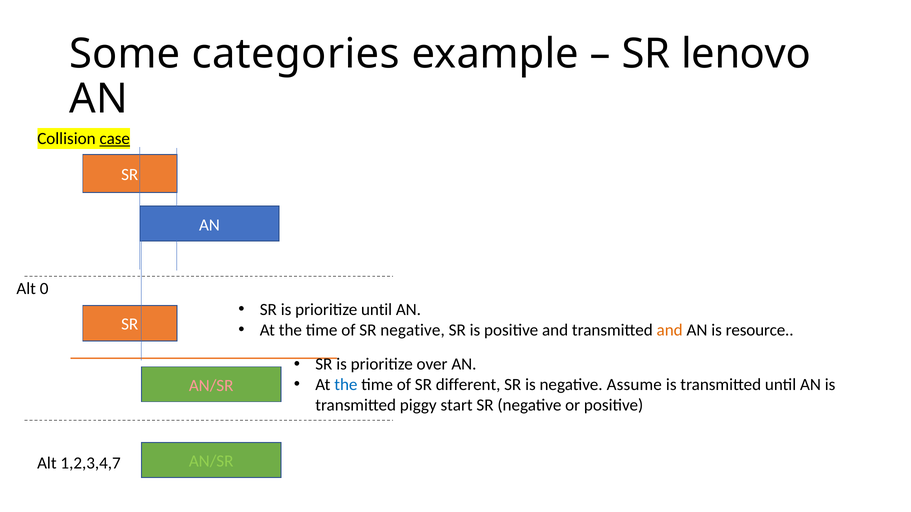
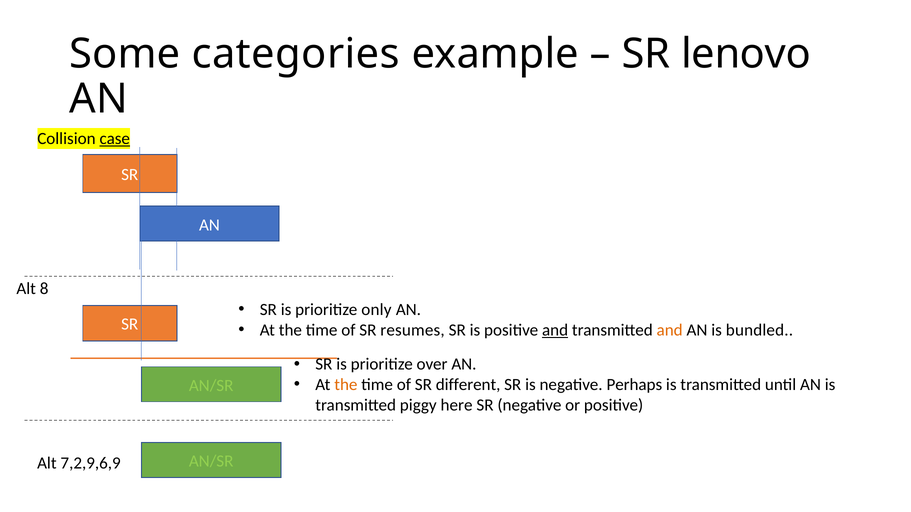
0: 0 -> 8 (44, 289)
prioritize until: until -> only (376, 310)
of SR negative: negative -> resumes (412, 331)
and underline: none -> present (555, 331)
resource: resource -> bundled (759, 331)
the colour: blue -> orange (346, 385)
Assume: Assume -> Perhaps (634, 385)
AN/SR colour: pink -> light green (211, 386)
start: start -> here (457, 406)
1,2,3,4,7: 1,2,3,4,7 -> 7,2,9,6,9 (91, 463)
